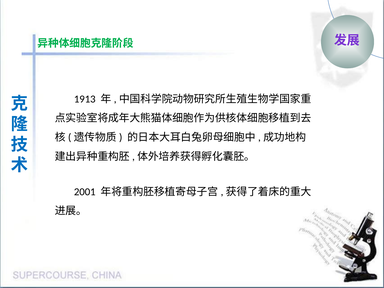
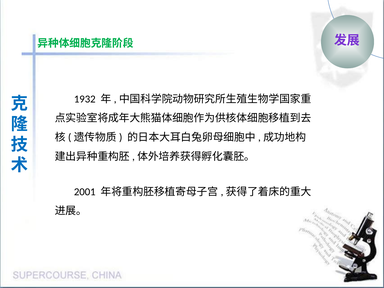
1913: 1913 -> 1932 (85, 99)
